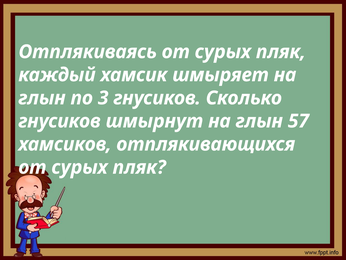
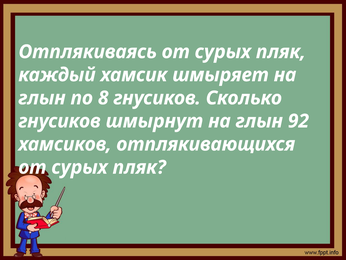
3: 3 -> 8 (103, 98)
57: 57 -> 92 (298, 121)
